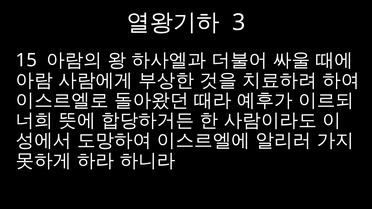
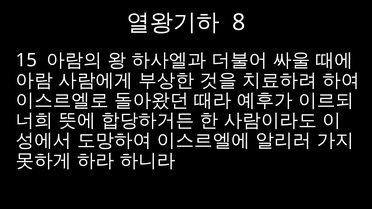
3: 3 -> 8 (239, 22)
